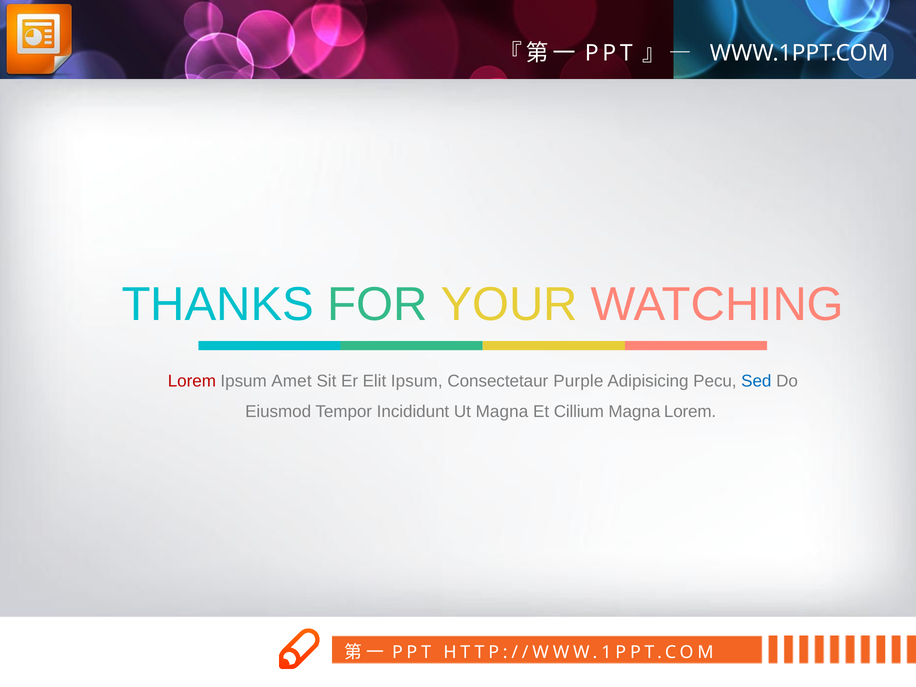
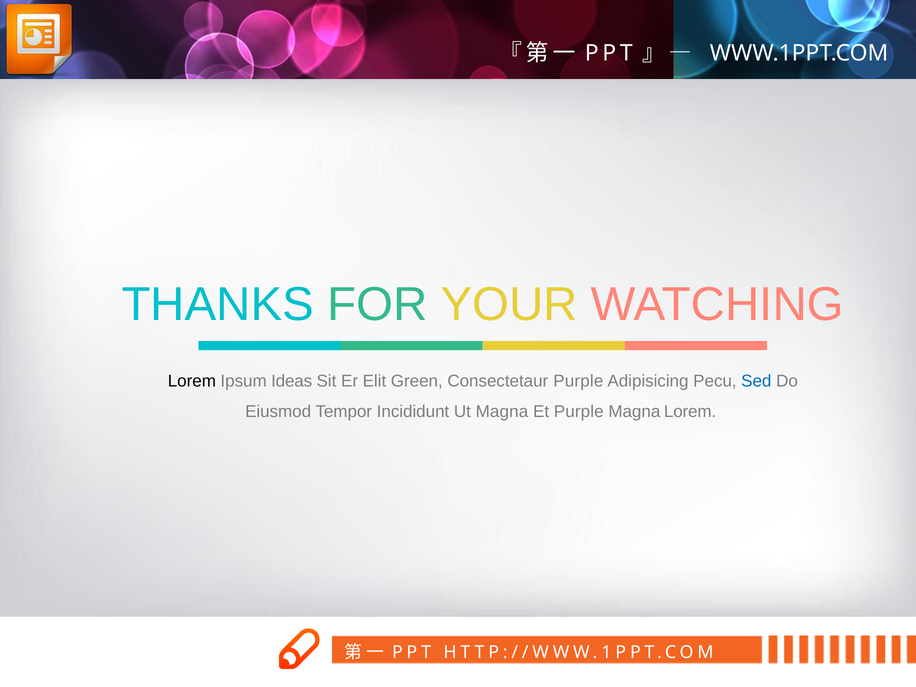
Lorem colour: red -> black (192, 381)
Amet: Amet -> Ideas (292, 381)
Elit Ipsum: Ipsum -> Green (417, 381)
Et Cillium: Cillium -> Purple (579, 412)
